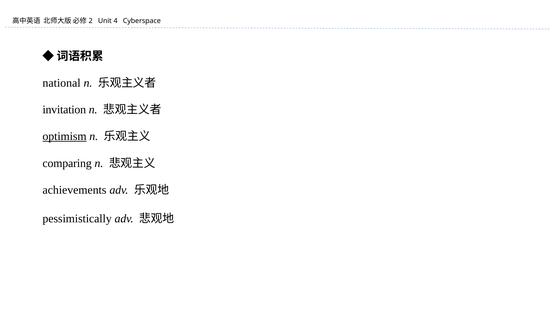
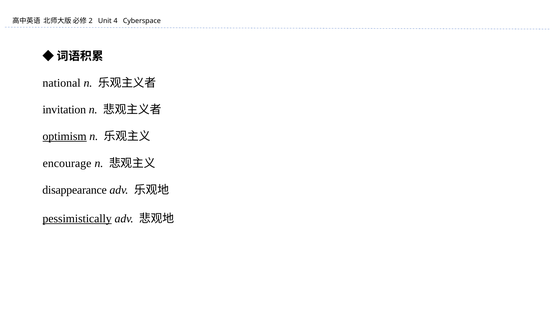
comparing: comparing -> encourage (67, 163)
achievements: achievements -> disappearance (75, 190)
pessimistically underline: none -> present (77, 218)
